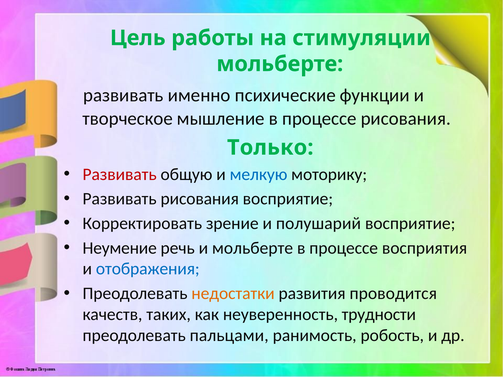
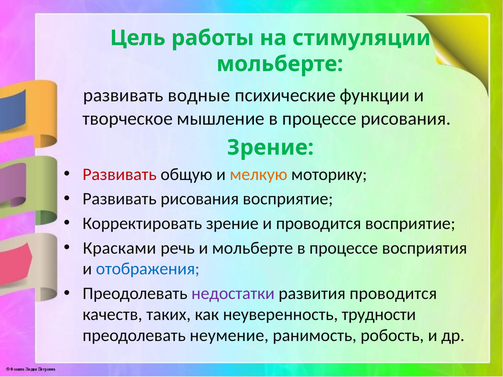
именно: именно -> водные (199, 95)
Только: Только -> Зрение (270, 148)
мелкую colour: blue -> orange (259, 174)
и полушарий: полушарий -> проводится (319, 224)
Неумение: Неумение -> Красками (120, 248)
недостатки colour: orange -> purple (233, 294)
пальцами: пальцами -> неумение (229, 336)
